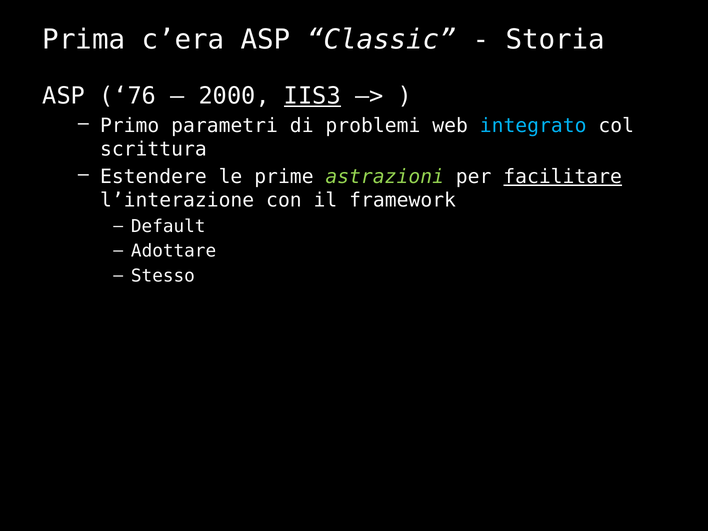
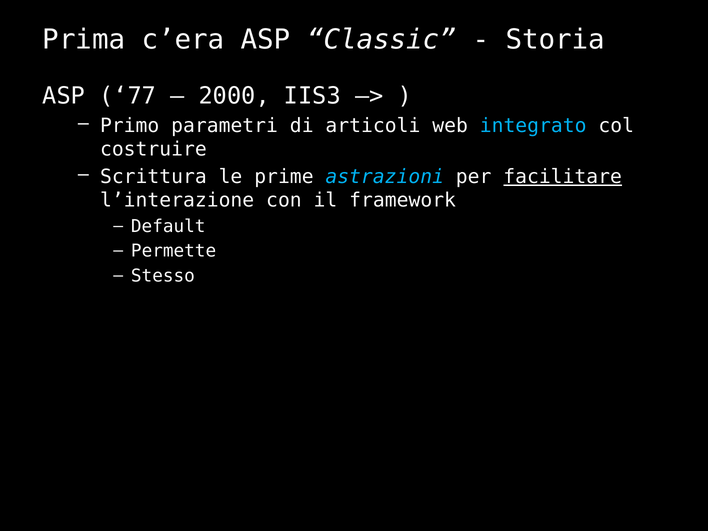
76: 76 -> 77 (128, 96)
IIS3 underline: present -> none (312, 96)
problemi: problemi -> articoli (373, 126)
scrittura: scrittura -> costruire (153, 149)
Estendere: Estendere -> Scrittura (153, 177)
astrazioni colour: light green -> light blue (385, 177)
Adottare: Adottare -> Permette (174, 251)
